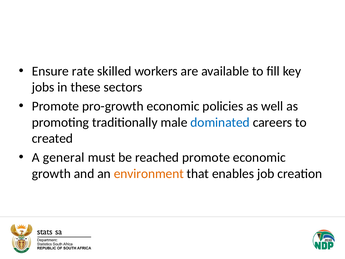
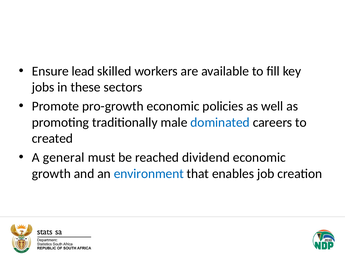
rate: rate -> lead (83, 71)
reached promote: promote -> dividend (206, 157)
environment colour: orange -> blue (149, 173)
